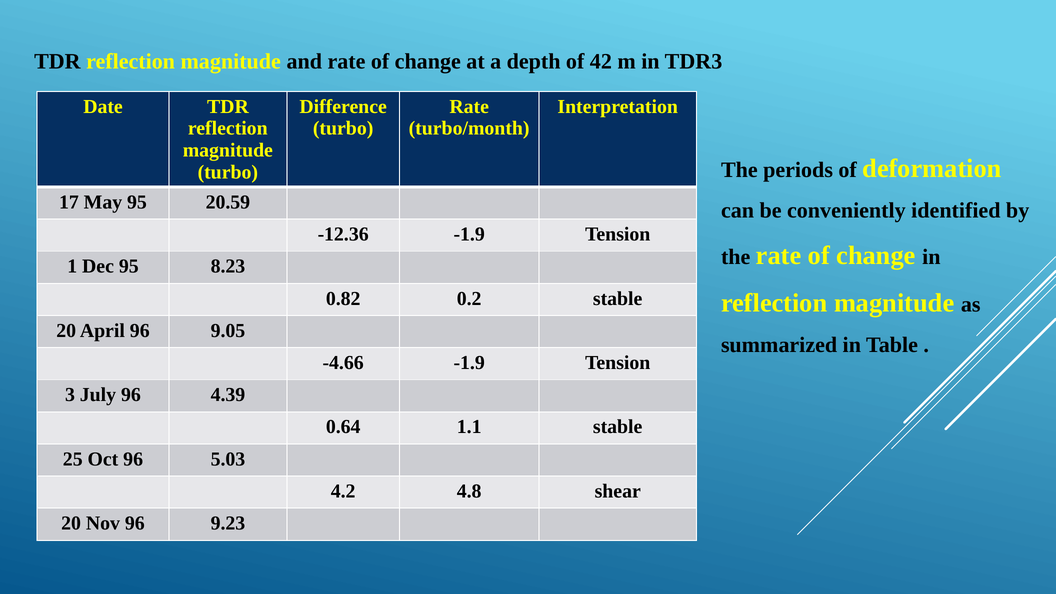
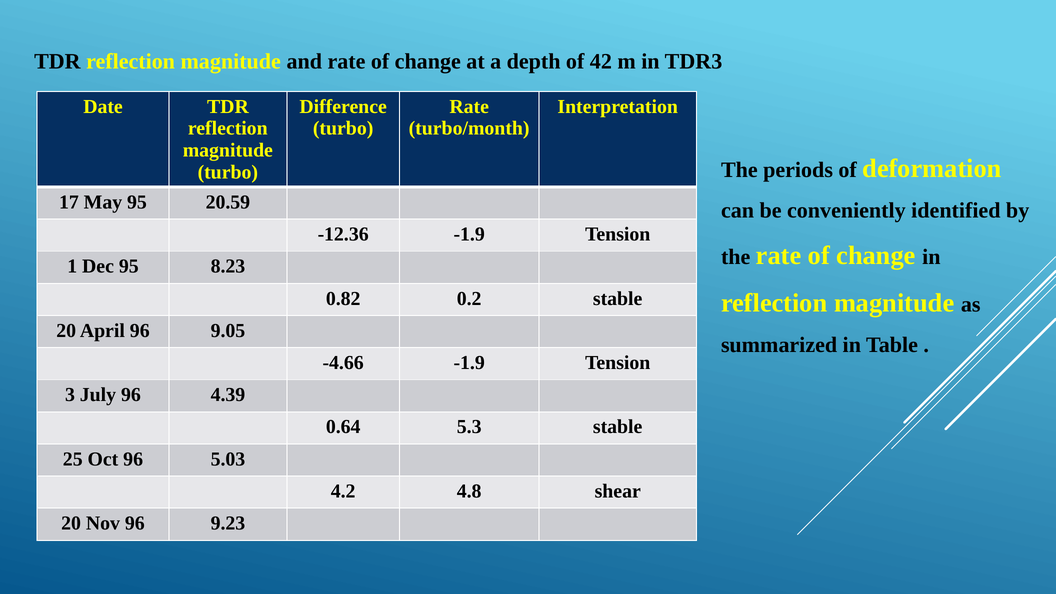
1.1: 1.1 -> 5.3 (469, 427)
